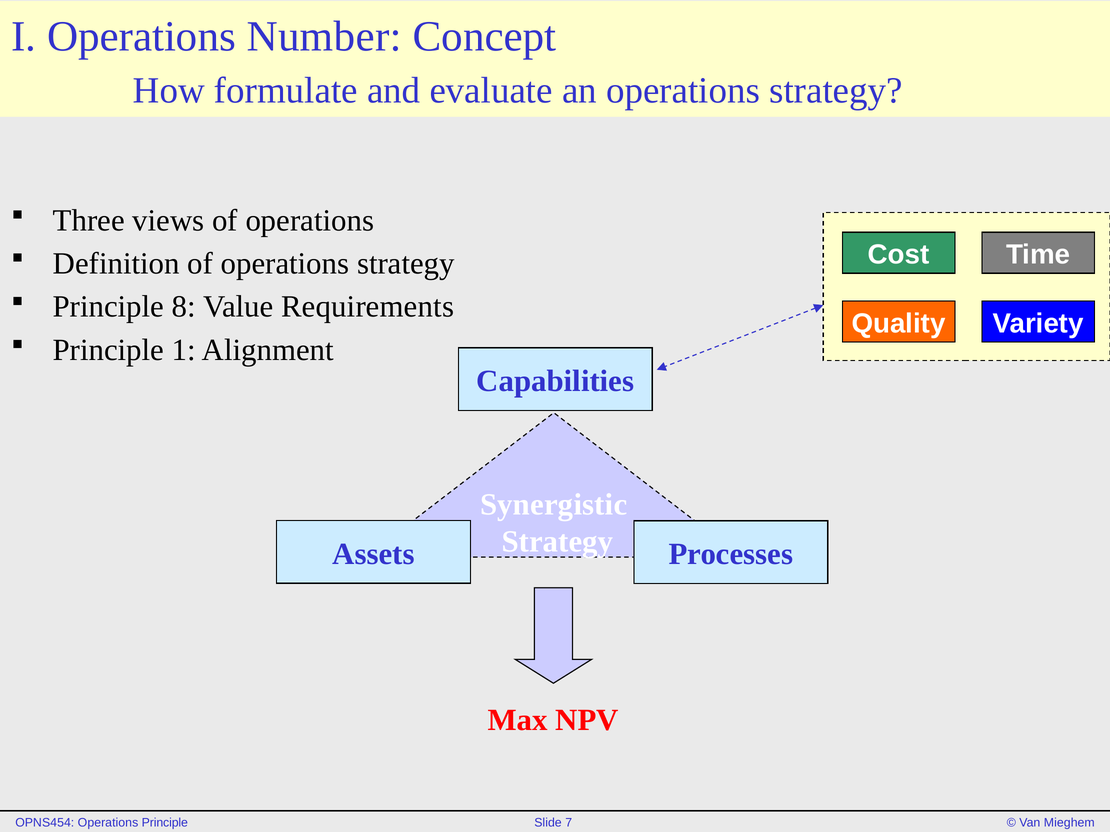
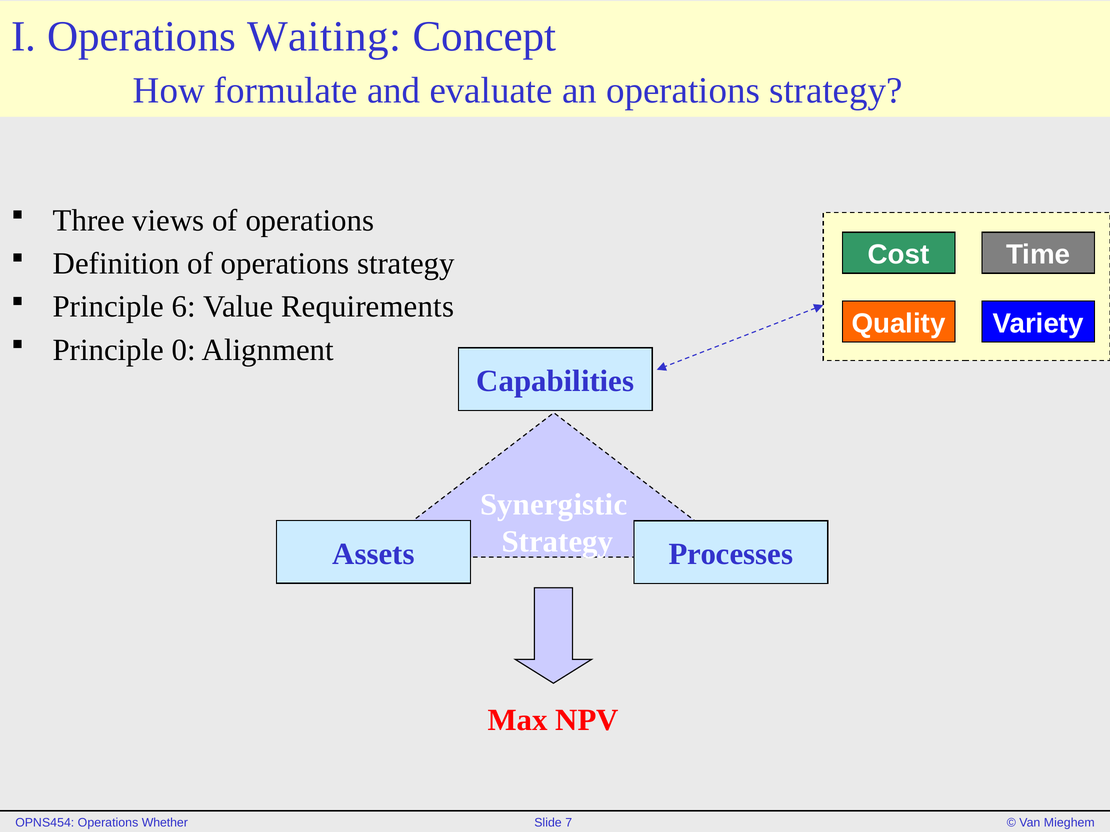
Number: Number -> Waiting (324, 37)
8: 8 -> 6 (184, 307)
1: 1 -> 0 (184, 350)
Operations Principle: Principle -> Whether (165, 823)
